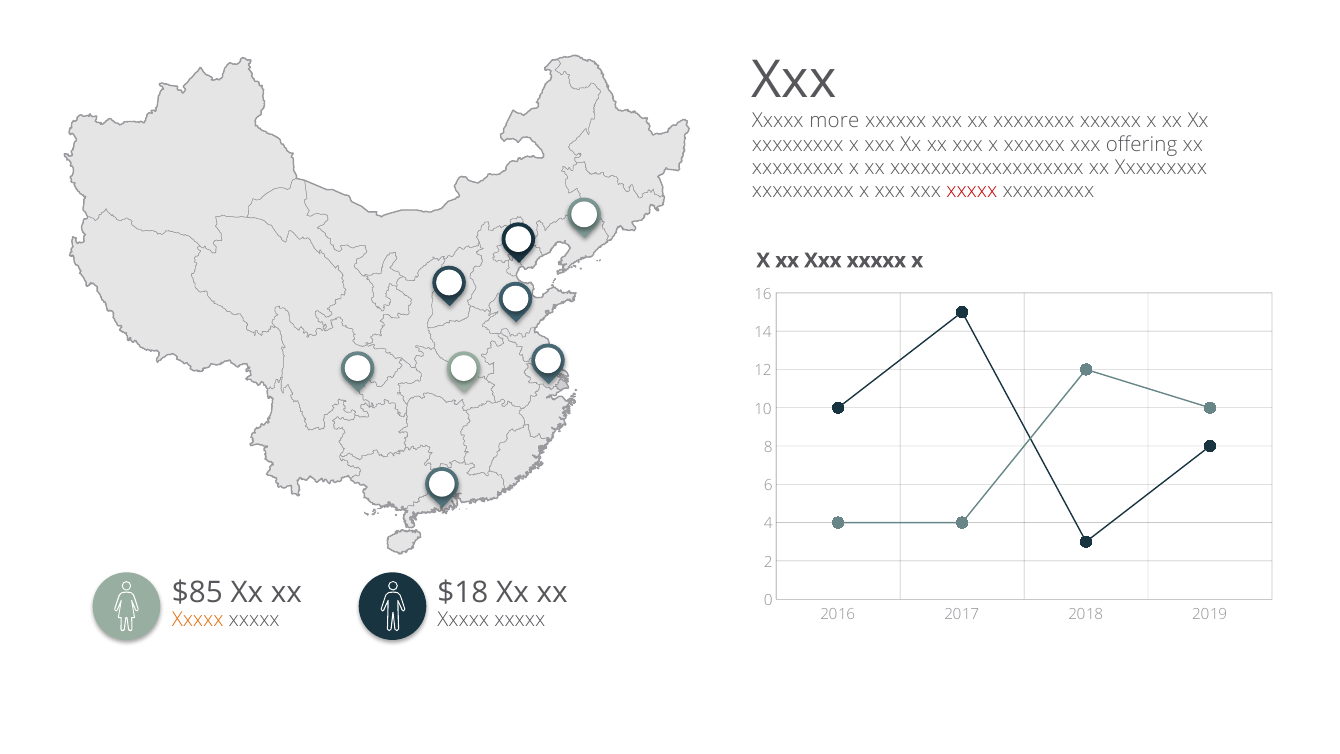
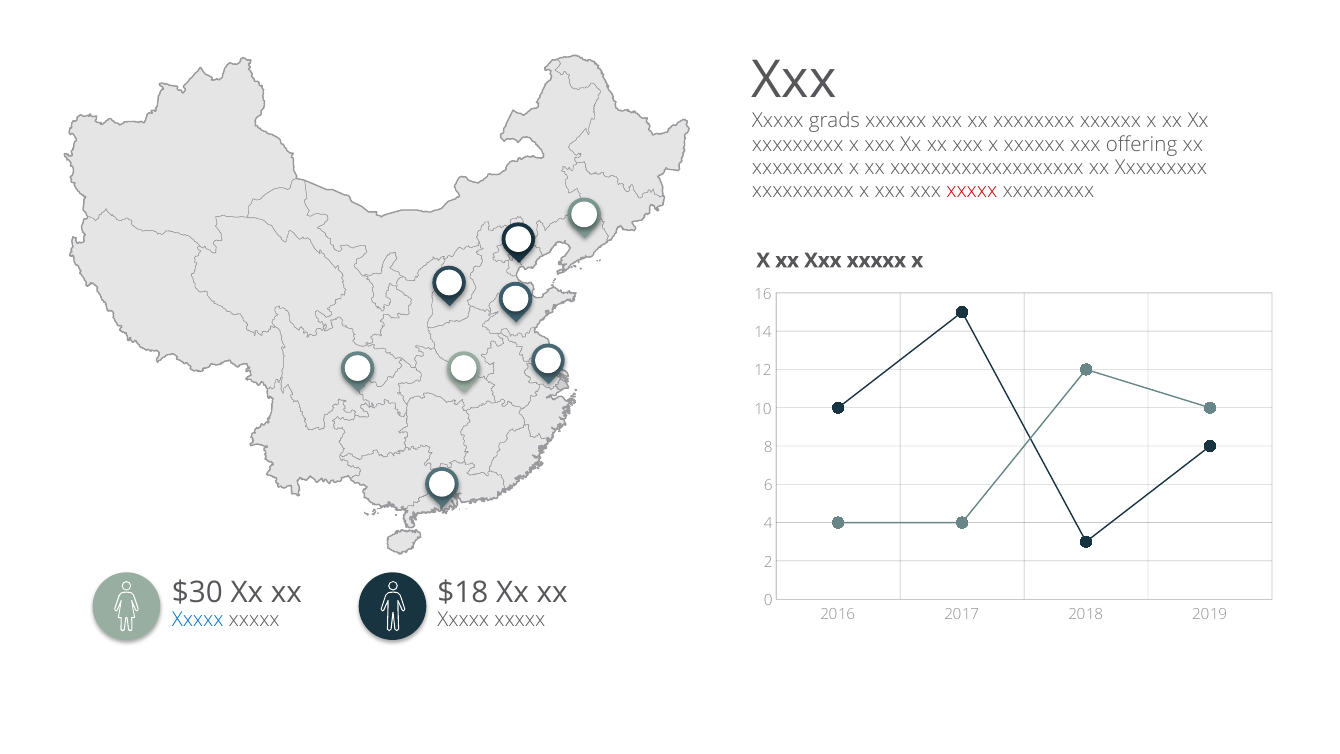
more: more -> grads (834, 121)
$85: $85 -> $30 (197, 593)
Xxxxx colour: orange -> blue (198, 620)
